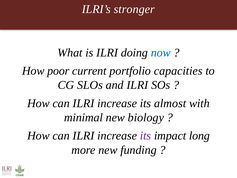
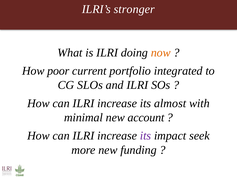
now colour: blue -> orange (161, 53)
capacities: capacities -> integrated (178, 71)
biology: biology -> account (146, 117)
long: long -> seek (199, 136)
